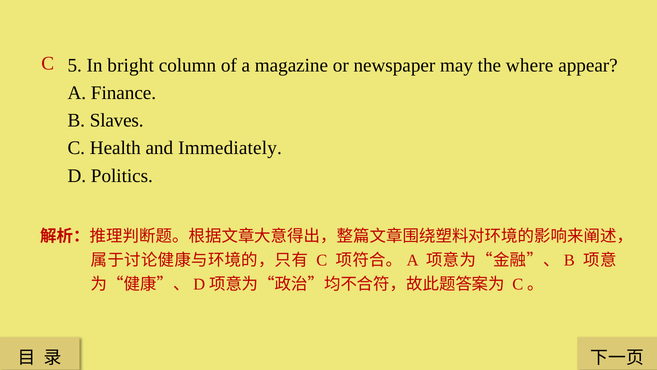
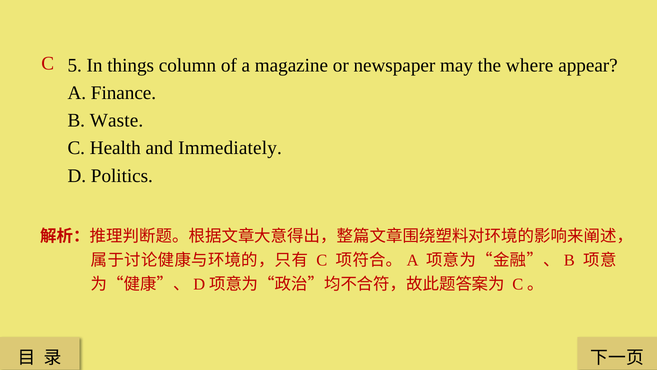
bright: bright -> things (131, 65)
Slaves: Slaves -> Waste (117, 120)
